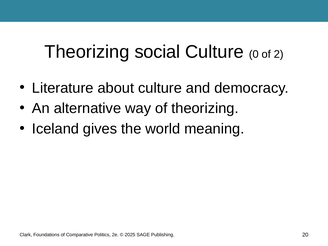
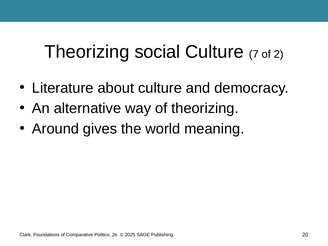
0: 0 -> 7 (254, 54)
Iceland: Iceland -> Around (55, 129)
